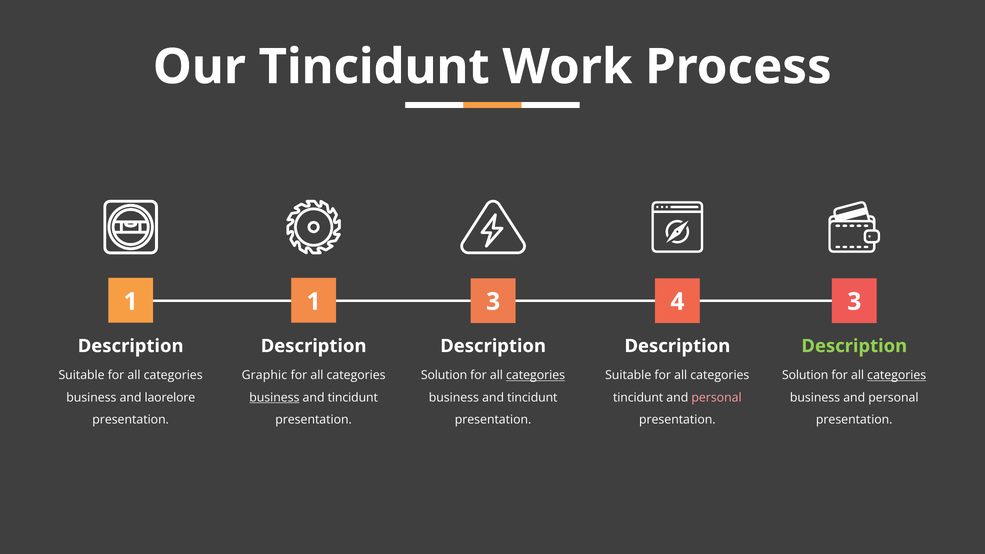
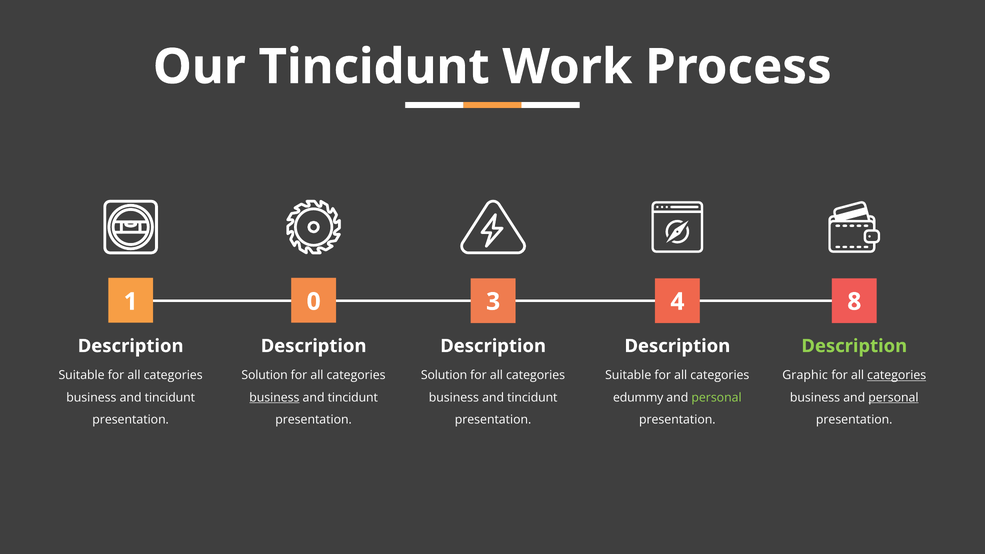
1 1: 1 -> 0 (314, 302)
4 3: 3 -> 8 (854, 302)
Graphic: Graphic -> Solution (265, 375)
categories underline: present -> none (536, 375)
Solution: Solution -> Graphic (805, 375)
laorelore: laorelore -> tincidunt (170, 398)
tincidunt: tincidunt -> edummy (638, 398)
personal colour: pink -> light green (717, 398)
personal underline: none -> present (893, 398)
